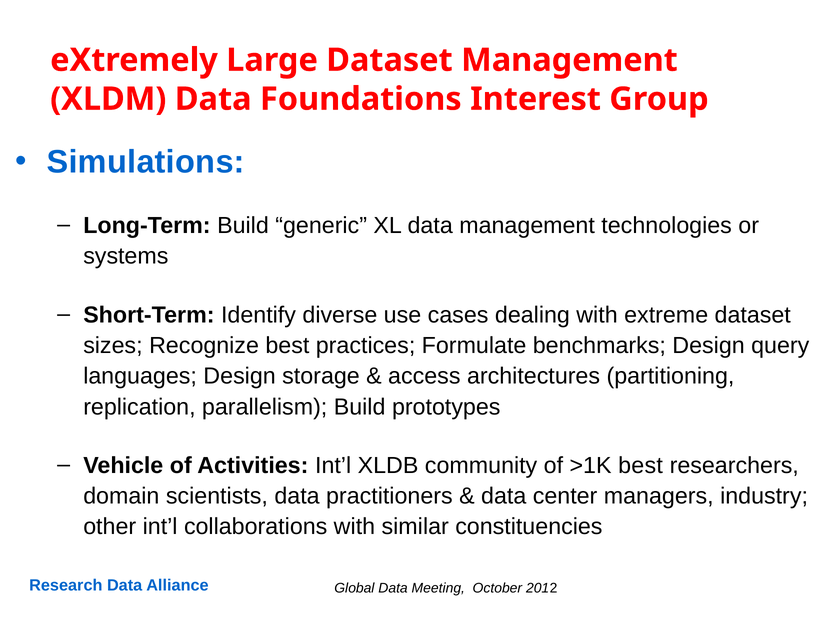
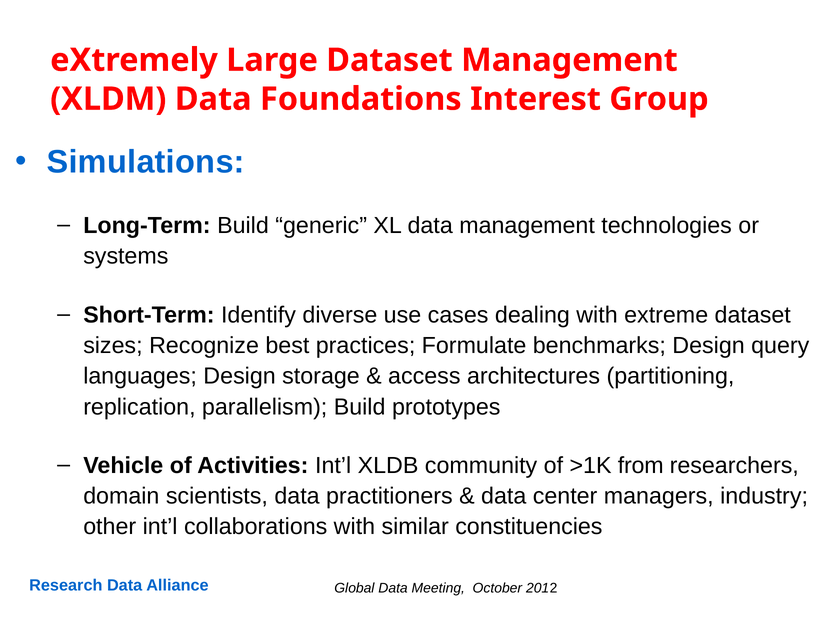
>1K best: best -> from (641, 465)
